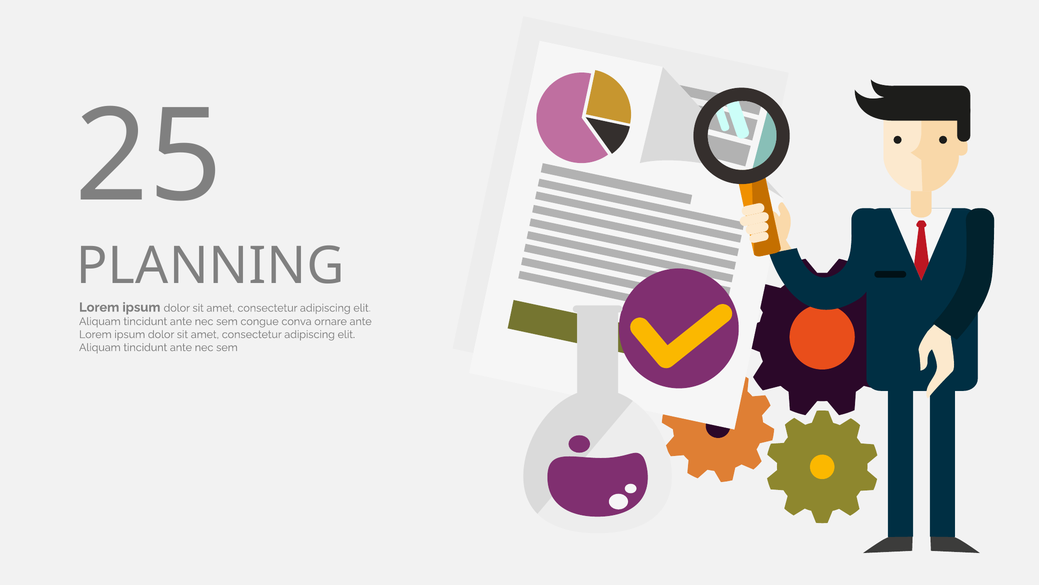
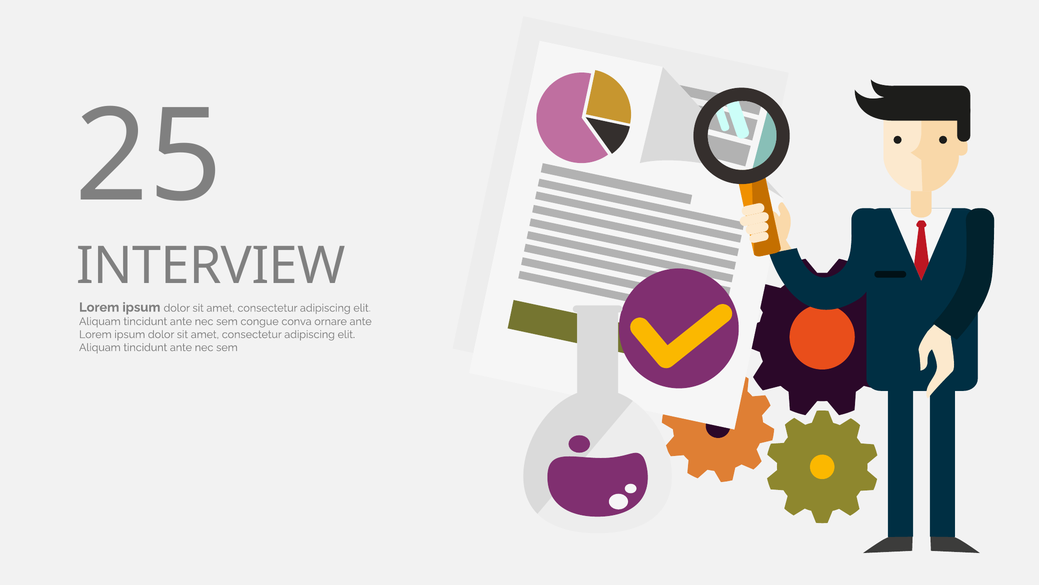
PLANNING: PLANNING -> INTERVIEW (211, 266)
